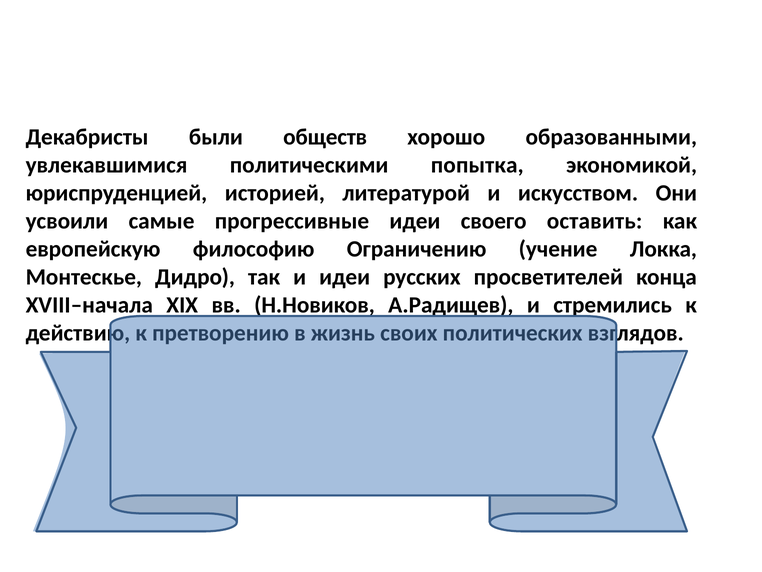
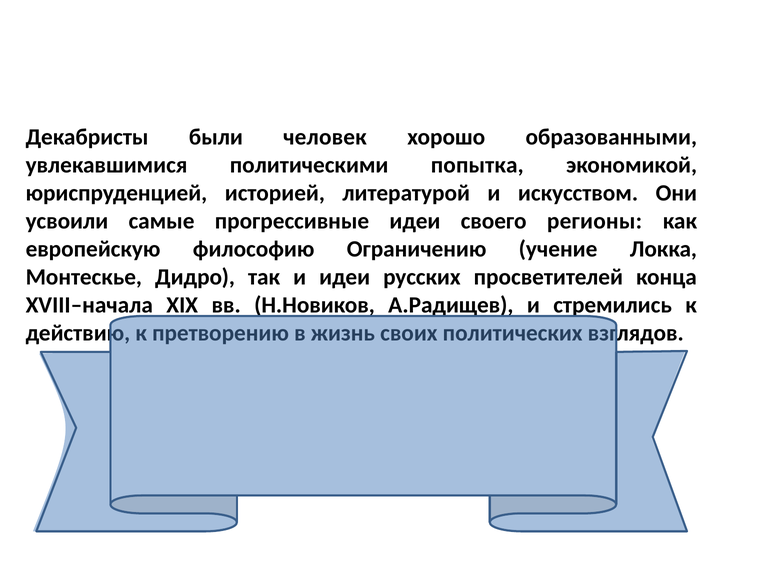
обществ: обществ -> человек (325, 137)
оставить: оставить -> регионы (595, 221)
